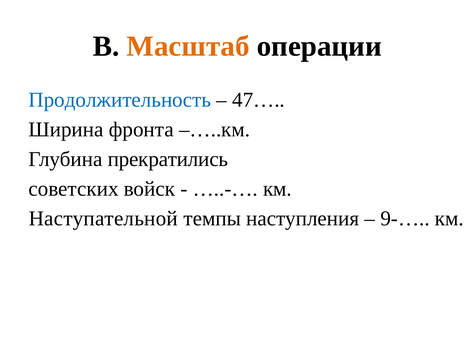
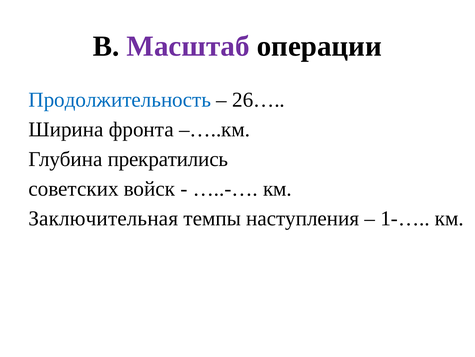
Масштаб colour: orange -> purple (188, 46)
47…: 47… -> 26… (259, 100)
Наступательной: Наступательной -> Заключительная (103, 218)
9-…: 9-… -> 1-… (405, 218)
